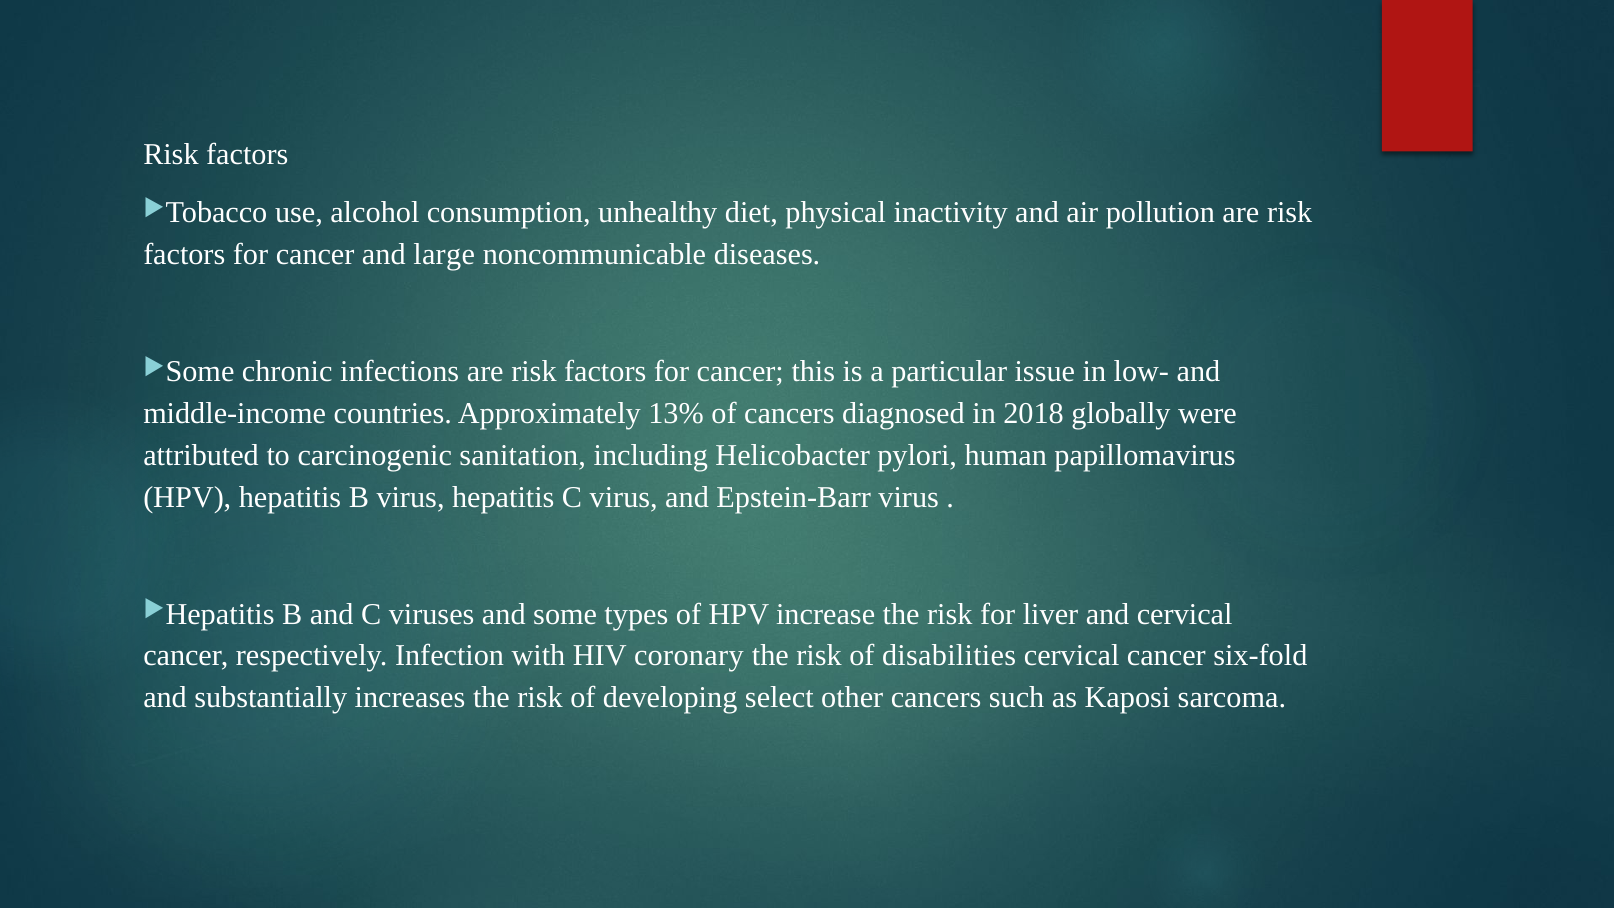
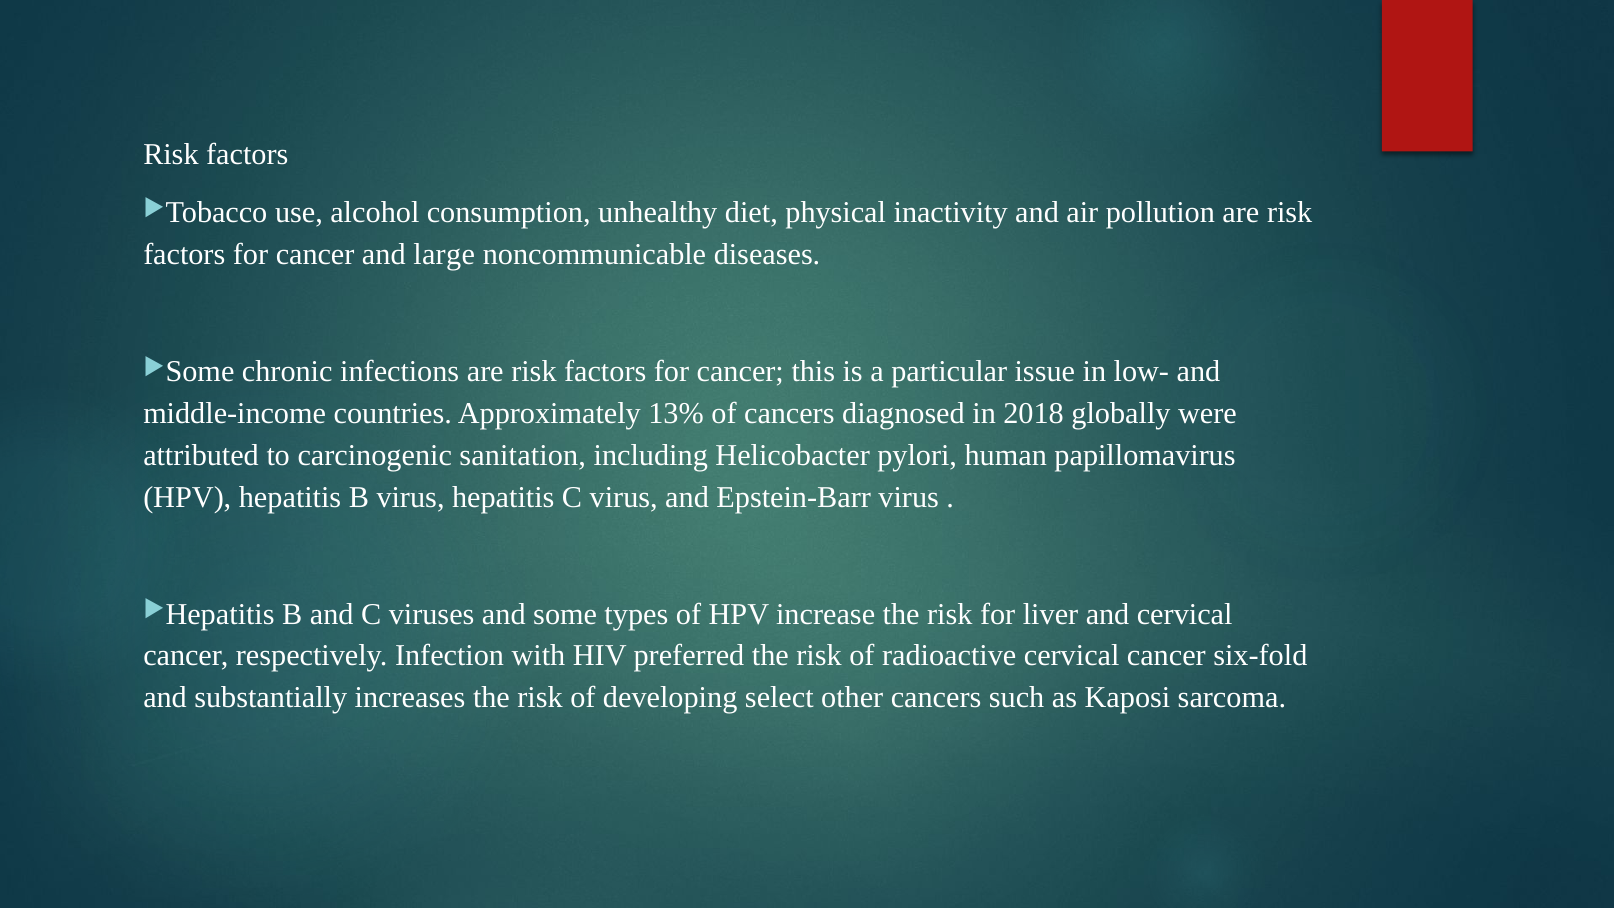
coronary: coronary -> preferred (689, 656)
disabilities: disabilities -> radioactive (949, 656)
